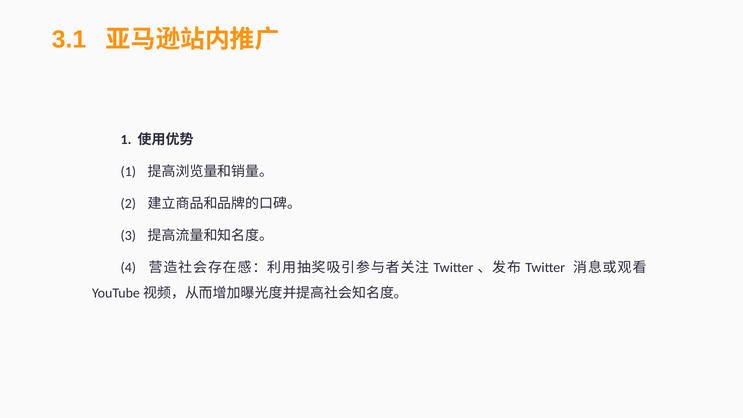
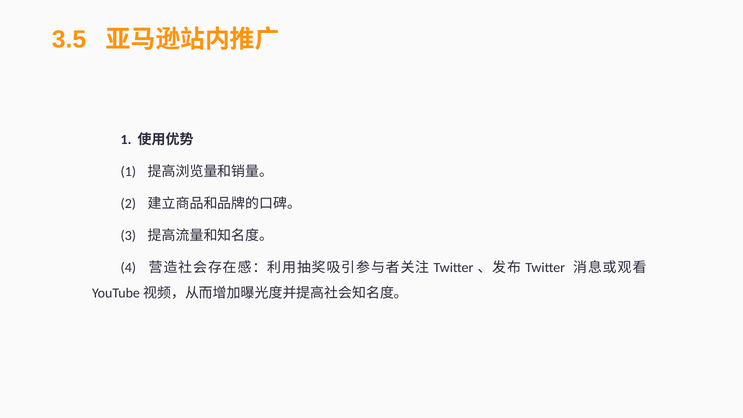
3.1: 3.1 -> 3.5 (69, 40)
